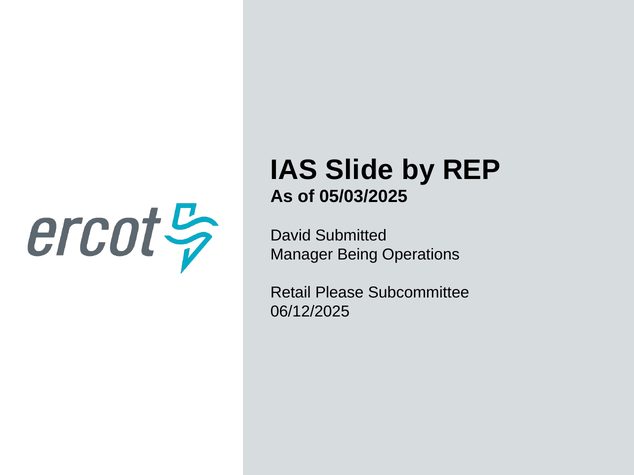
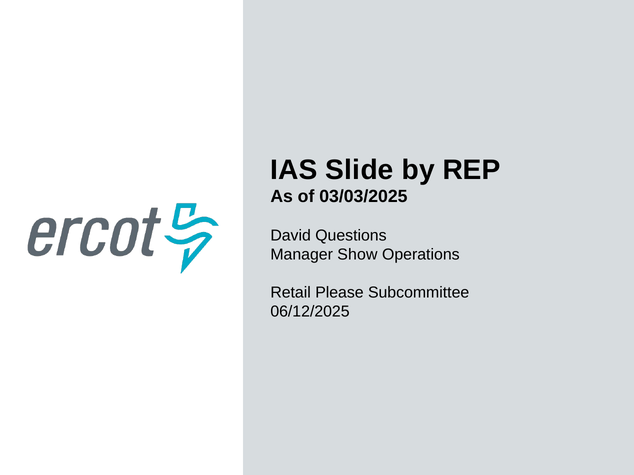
05/03/2025: 05/03/2025 -> 03/03/2025 (363, 197)
Submitted: Submitted -> Questions (351, 236)
Being: Being -> Show (357, 255)
